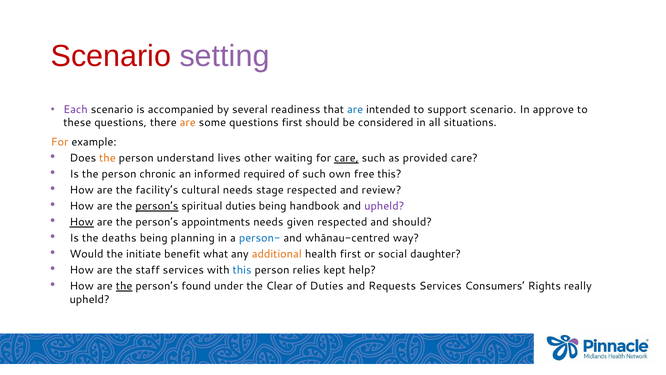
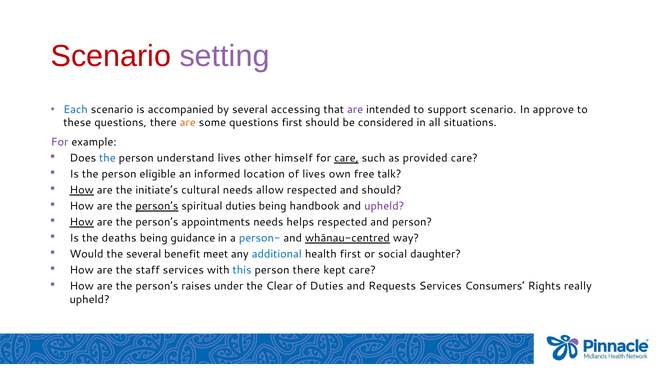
Each colour: purple -> blue (76, 110)
readiness: readiness -> accessing (296, 110)
are colour: blue -> purple (355, 110)
For colour: orange -> purple (60, 142)
the colour: orange -> blue (107, 158)
waiting: waiting -> himself (294, 158)
chronic: chronic -> eligible (158, 174)
required: required -> location (264, 174)
of such: such -> lives (314, 174)
free this: this -> talk (389, 174)
How underline: none -> present (82, 190)
facility’s: facility’s -> initiate’s (157, 190)
stage: stage -> allow (270, 190)
and review: review -> should (382, 190)
given: given -> helps (300, 222)
and should: should -> person (412, 222)
planning: planning -> guidance (193, 238)
whānau-centred underline: none -> present (347, 238)
the initiate: initiate -> several (144, 254)
what: what -> meet (216, 254)
additional colour: orange -> blue (277, 254)
person relies: relies -> there (306, 270)
kept help: help -> care (362, 270)
the underline: present -> none (124, 286)
found: found -> raises (196, 286)
